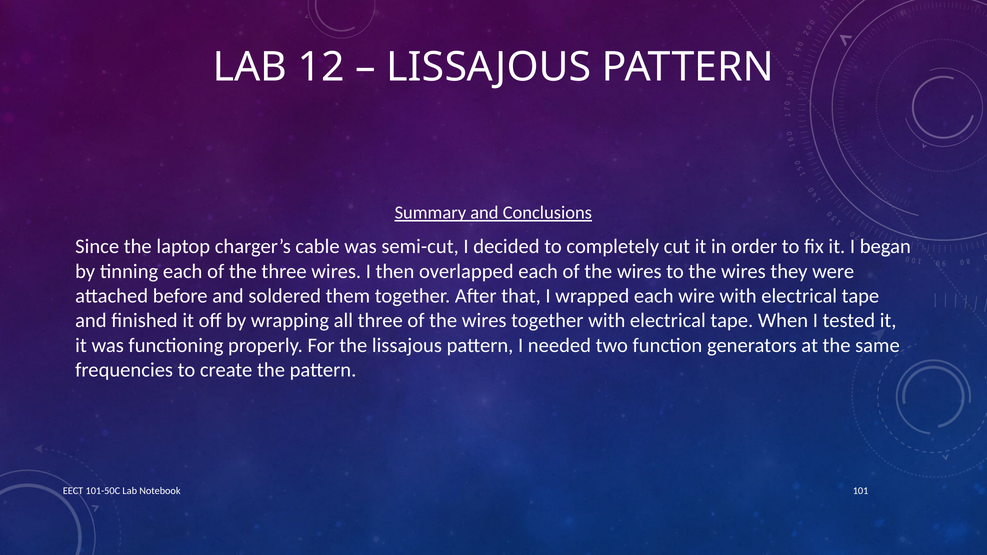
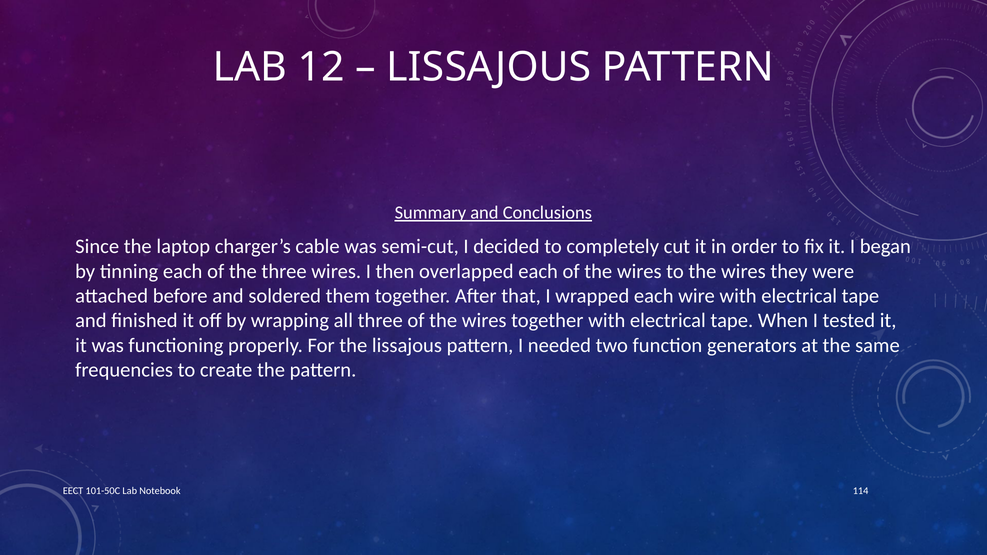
101: 101 -> 114 (861, 491)
